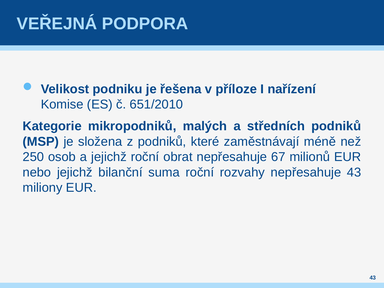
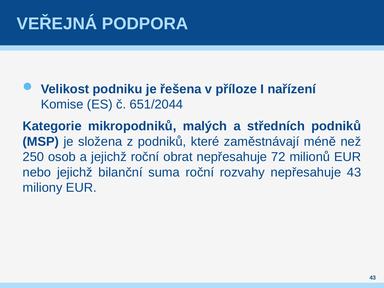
651/2010: 651/2010 -> 651/2044 (156, 104)
67: 67 -> 72 (278, 157)
